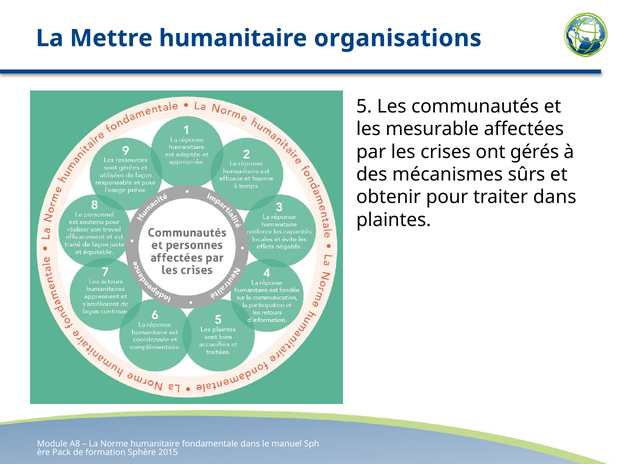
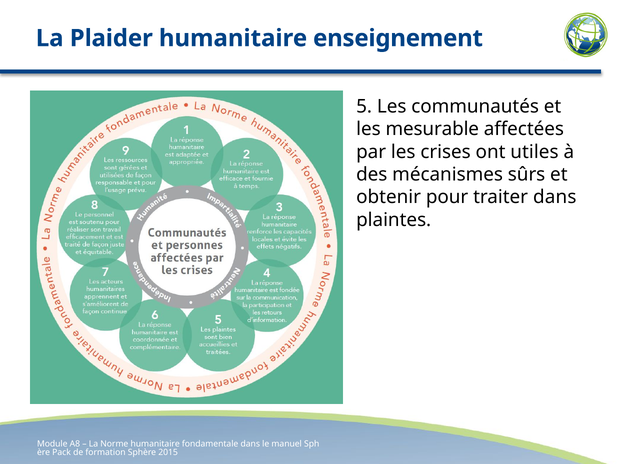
Mettre: Mettre -> Plaider (111, 38)
organisations: organisations -> enseignement (398, 38)
gérés: gérés -> utiles (534, 152)
